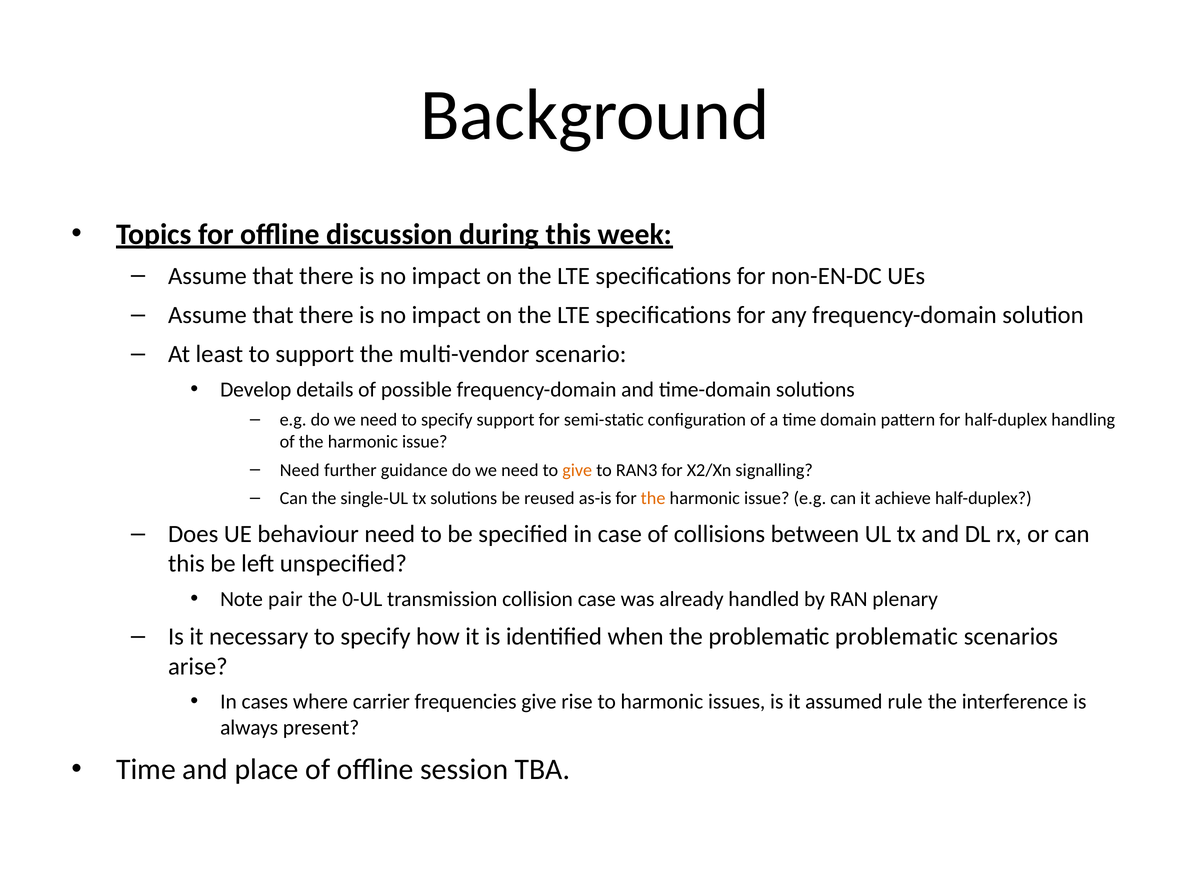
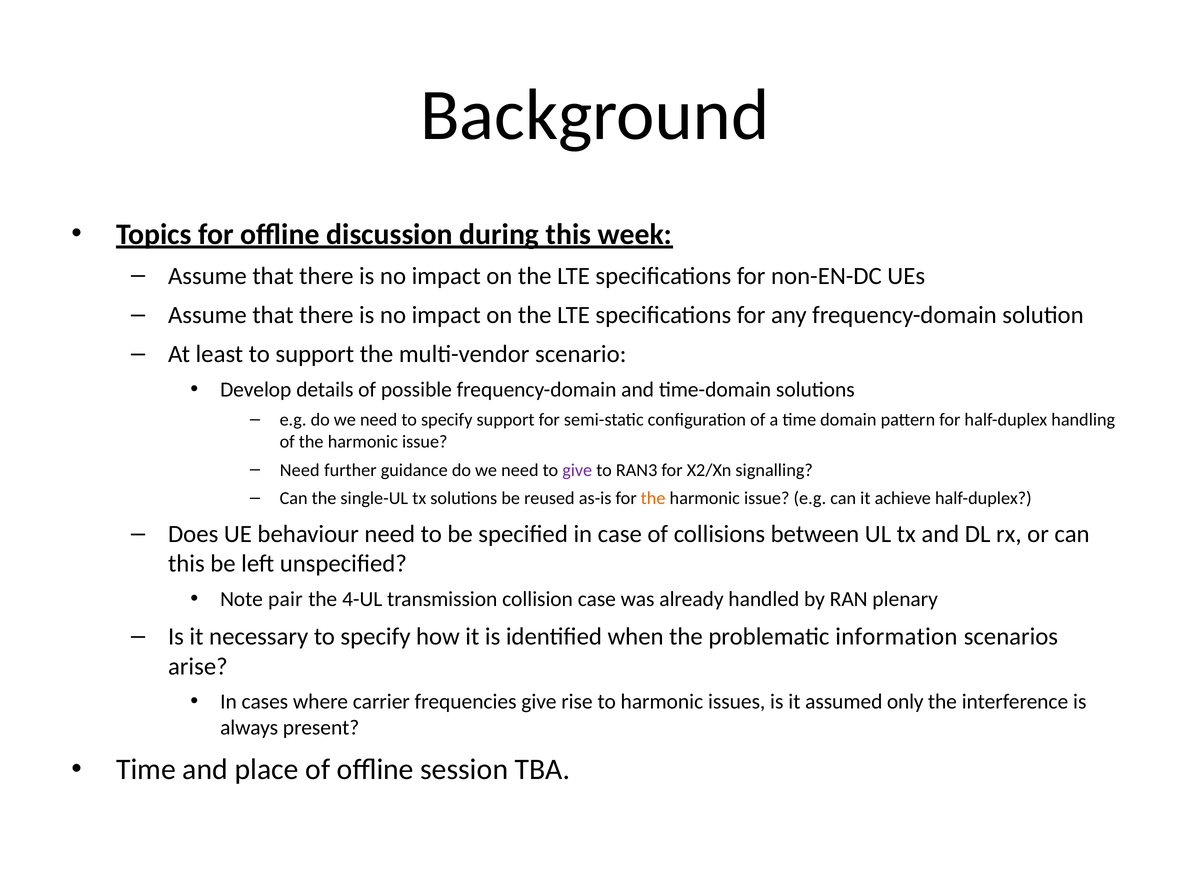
give colour: orange -> purple (577, 470)
0-UL: 0-UL -> 4-UL (362, 599)
problematic problematic: problematic -> information (896, 636)
rule: rule -> only (905, 701)
